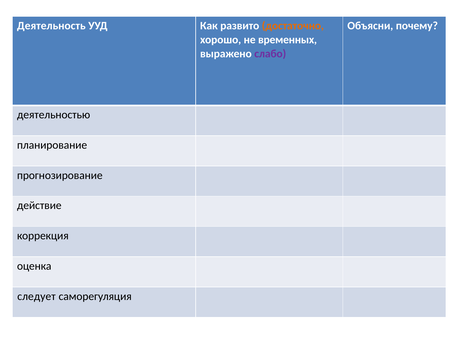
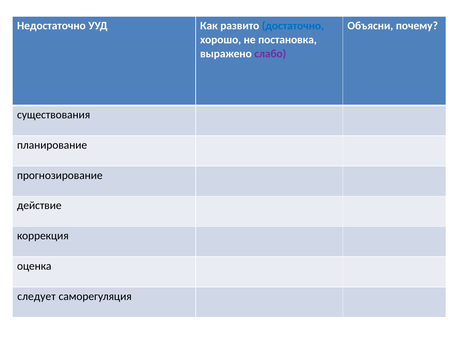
Деятельность: Деятельность -> Недостаточно (51, 26)
достаточно colour: orange -> blue (293, 26)
временных: временных -> постановка (288, 40)
деятельностью: деятельностью -> существования (54, 115)
